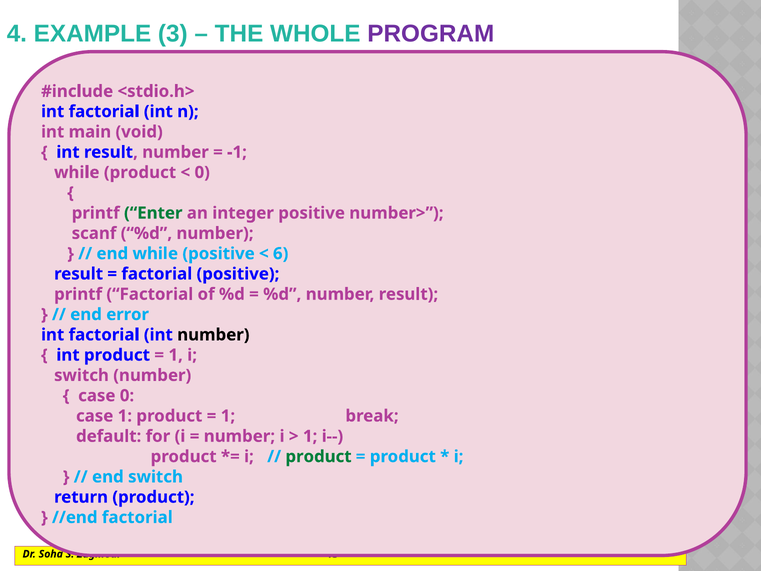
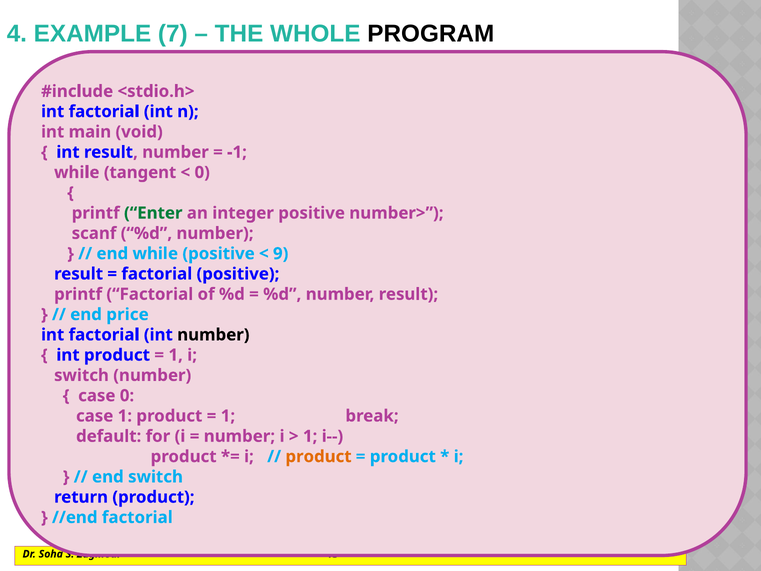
3: 3 -> 7 (173, 34)
PROGRAM colour: purple -> black (431, 34)
while product: product -> tangent (140, 172)
6: 6 -> 9 (281, 254)
error: error -> price (127, 314)
product colour: green -> orange (318, 456)
